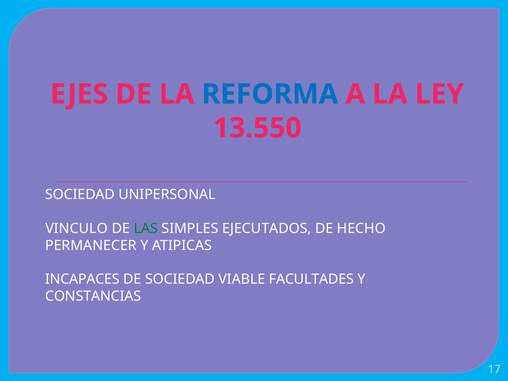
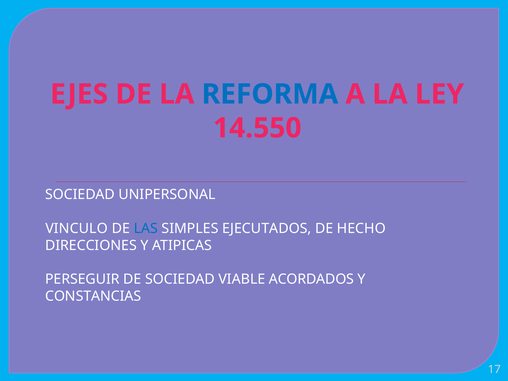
13.550: 13.550 -> 14.550 (257, 128)
LAS colour: green -> blue (146, 229)
PERMANECER: PERMANECER -> DIRECCIONES (91, 245)
INCAPACES: INCAPACES -> PERSEGUIR (82, 279)
FACULTADES: FACULTADES -> ACORDADOS (311, 279)
